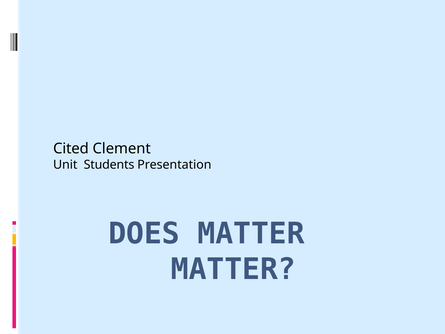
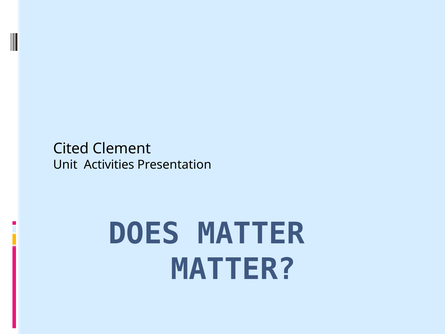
Students: Students -> Activities (109, 165)
